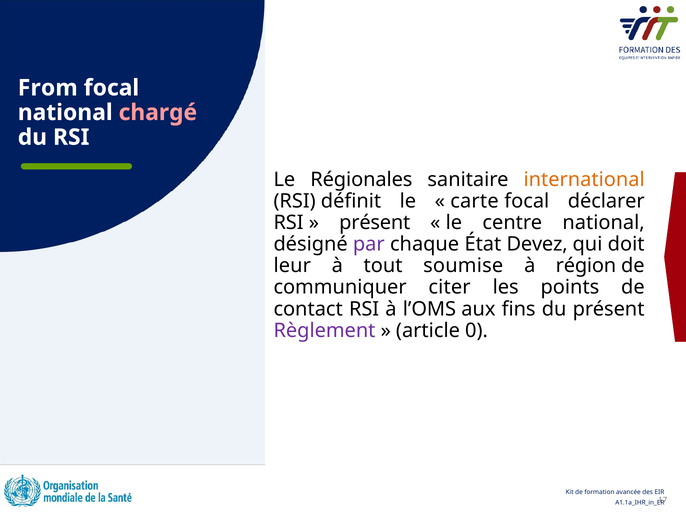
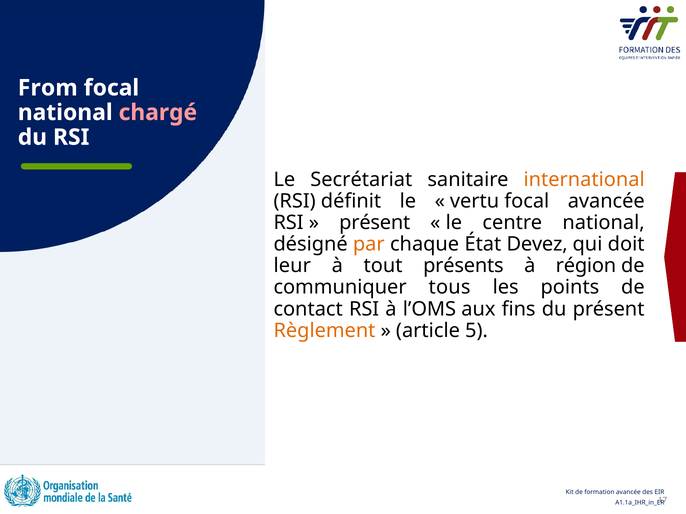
Régionales: Régionales -> Secrétariat (361, 180)
carte: carte -> vertu (475, 201)
focal déclarer: déclarer -> avancée (606, 201)
par colour: purple -> orange (369, 244)
soumise: soumise -> présents (463, 266)
citer: citer -> tous (450, 288)
Règlement colour: purple -> orange (324, 331)
0: 0 -> 5 (477, 331)
